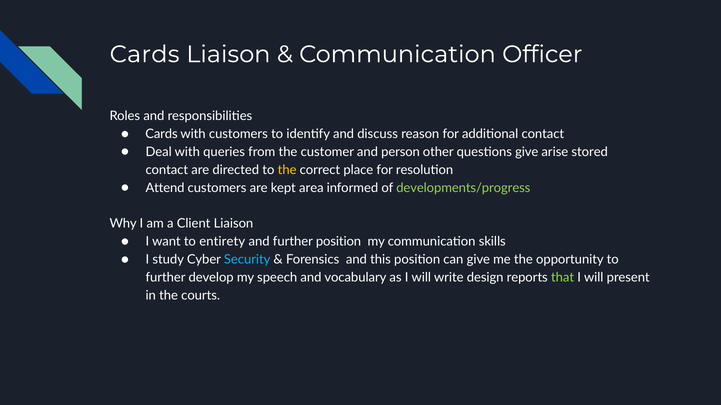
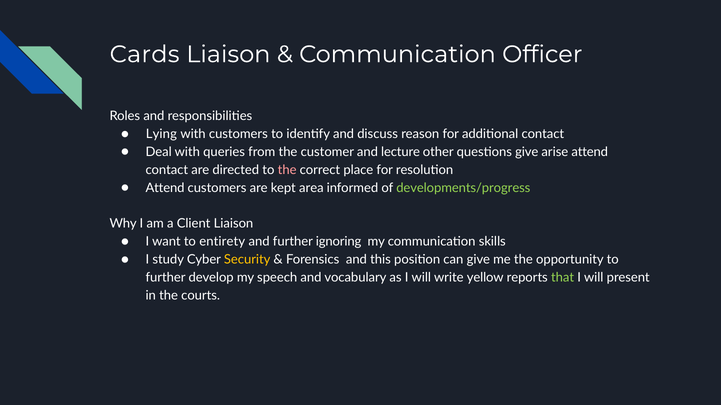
Cards: Cards -> Lying (161, 134)
person: person -> lecture (401, 152)
arise stored: stored -> attend (590, 152)
the colour: yellow -> pink (287, 170)
further position: position -> ignoring (339, 242)
Security colour: light blue -> yellow (247, 260)
design: design -> yellow (485, 278)
